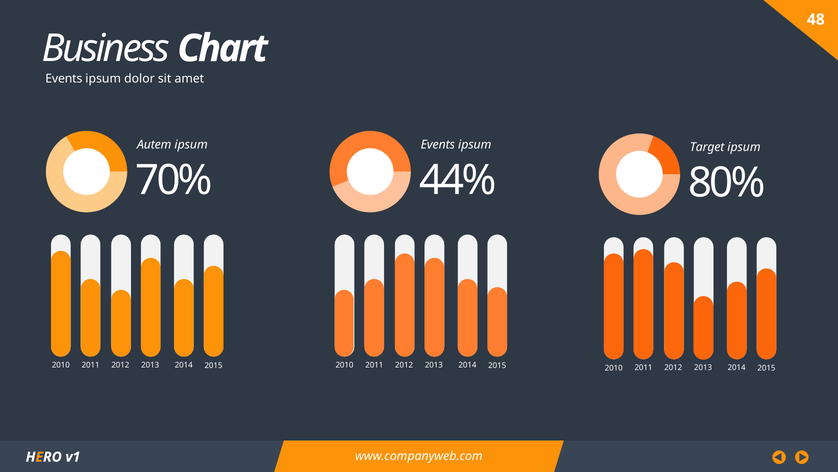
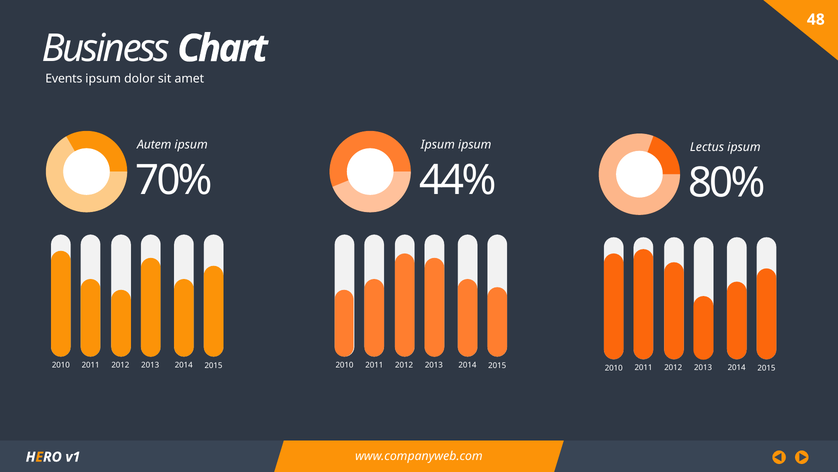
Events: Events -> Ipsum (438, 144)
Target: Target -> Lectus (707, 147)
